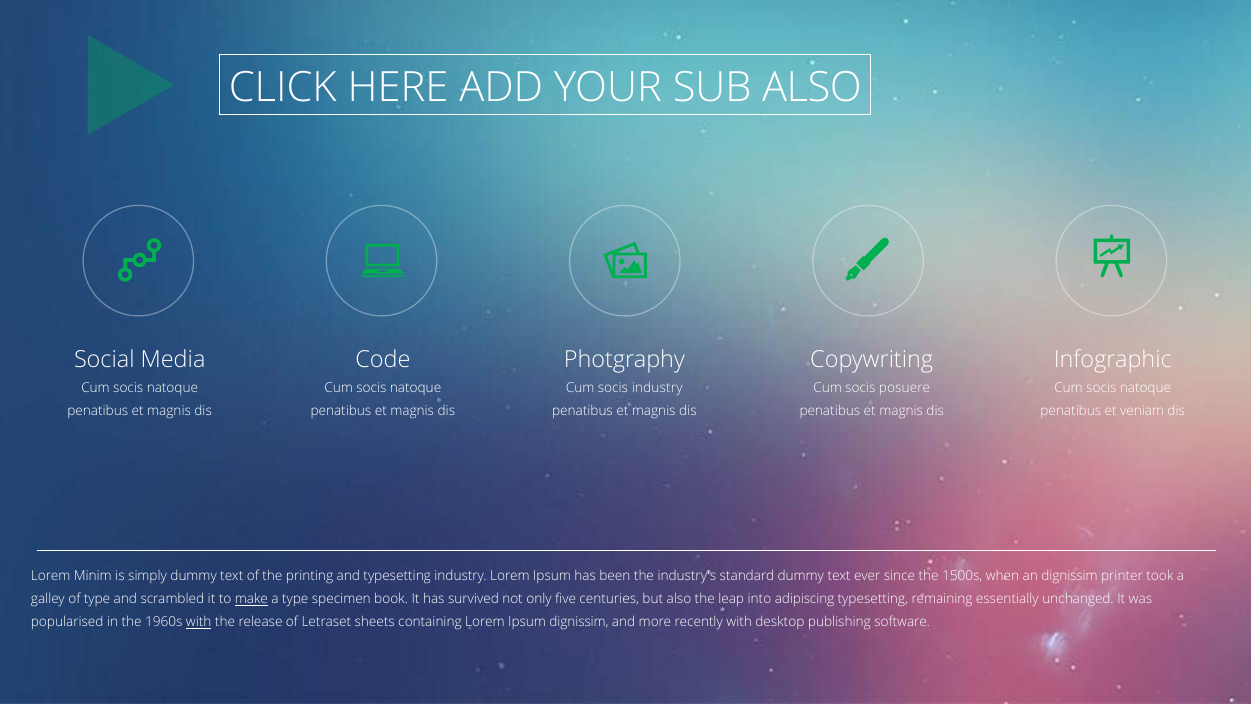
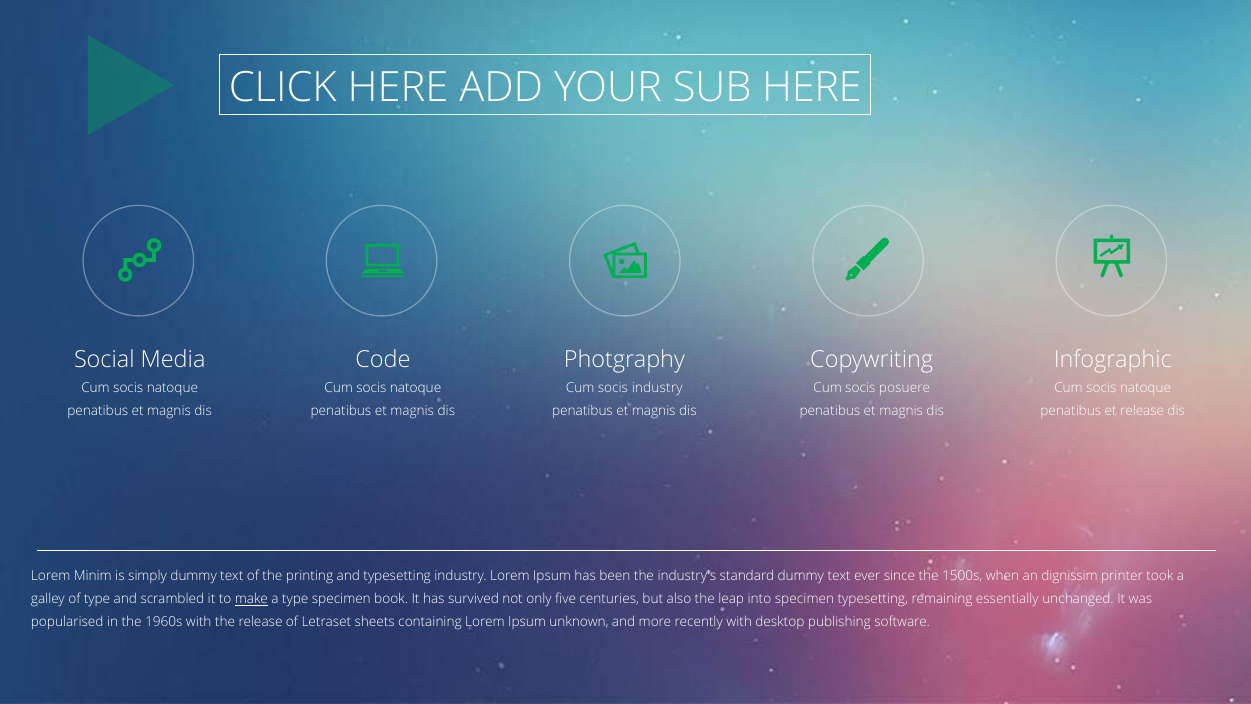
SUB ALSO: ALSO -> HERE (812, 88)
et veniam: veniam -> release (1142, 411)
into adipiscing: adipiscing -> specimen (804, 599)
with underline: present -> none (199, 622)
Ipsum dignissim: dignissim -> unknown (579, 622)
